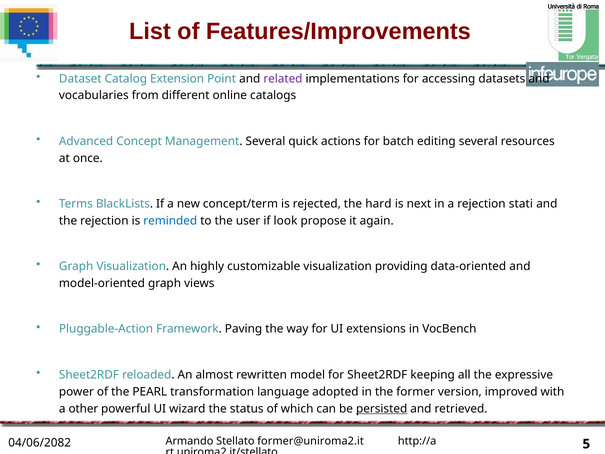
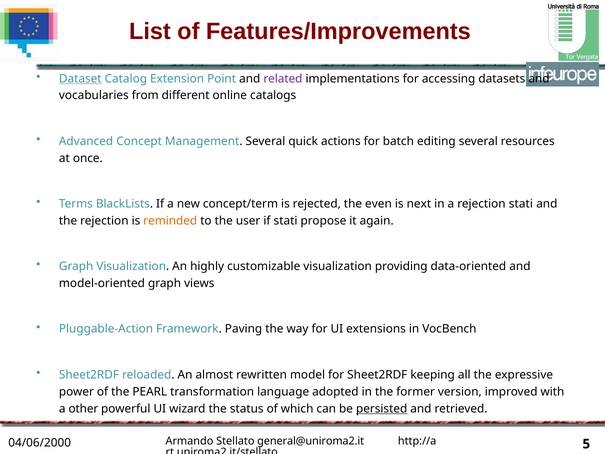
Dataset underline: none -> present (80, 79)
hard: hard -> even (378, 204)
reminded colour: blue -> orange (170, 221)
if look: look -> stati (286, 221)
former@uniroma2.it: former@uniroma2.it -> general@uniroma2.it (311, 441)
04/06/2082: 04/06/2082 -> 04/06/2000 (40, 443)
